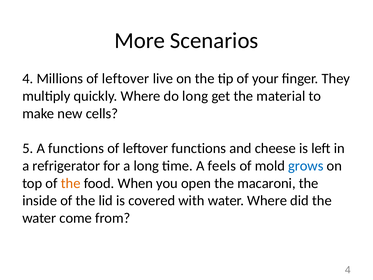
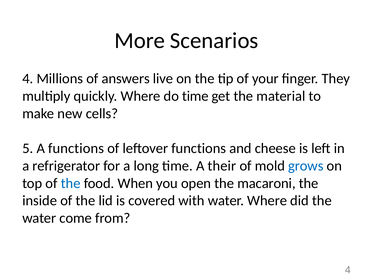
Millions of leftover: leftover -> answers (126, 79)
do long: long -> time (195, 96)
feels: feels -> their (222, 166)
the colour: orange -> blue (71, 183)
